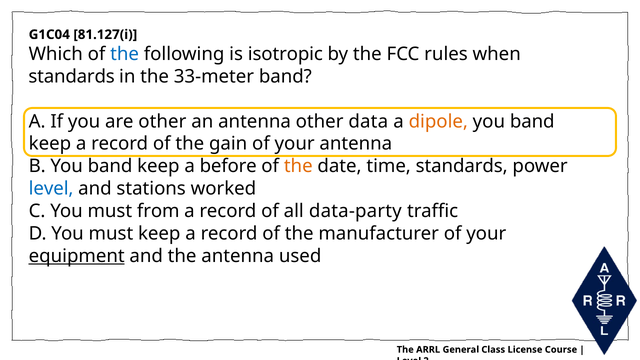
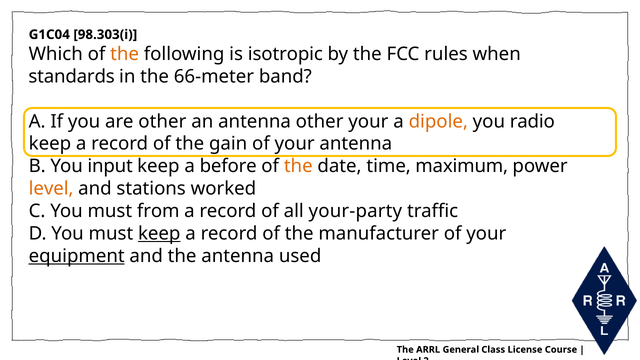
81.127(i: 81.127(i -> 98.303(i (105, 35)
the colour: blue -> orange (125, 54)
33-meter: 33-meter -> 66-meter (214, 77)
other data: data -> your (368, 121)
band: band -> radio (532, 121)
B You band: band -> input (110, 166)
time standards: standards -> maximum (462, 166)
level colour: blue -> orange (51, 189)
data-party: data-party -> your-party (355, 211)
keep underline: none -> present (159, 233)
